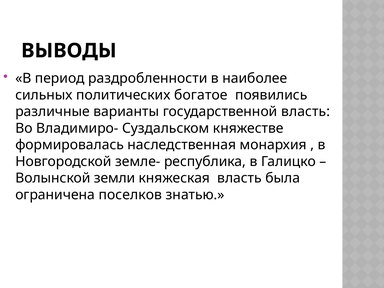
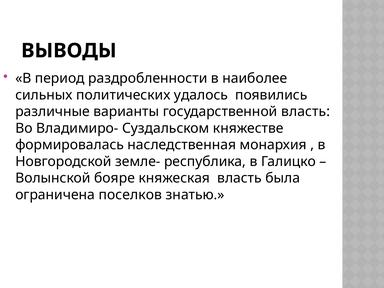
богатое: богатое -> удалось (201, 95)
земли: земли -> бояре (115, 178)
